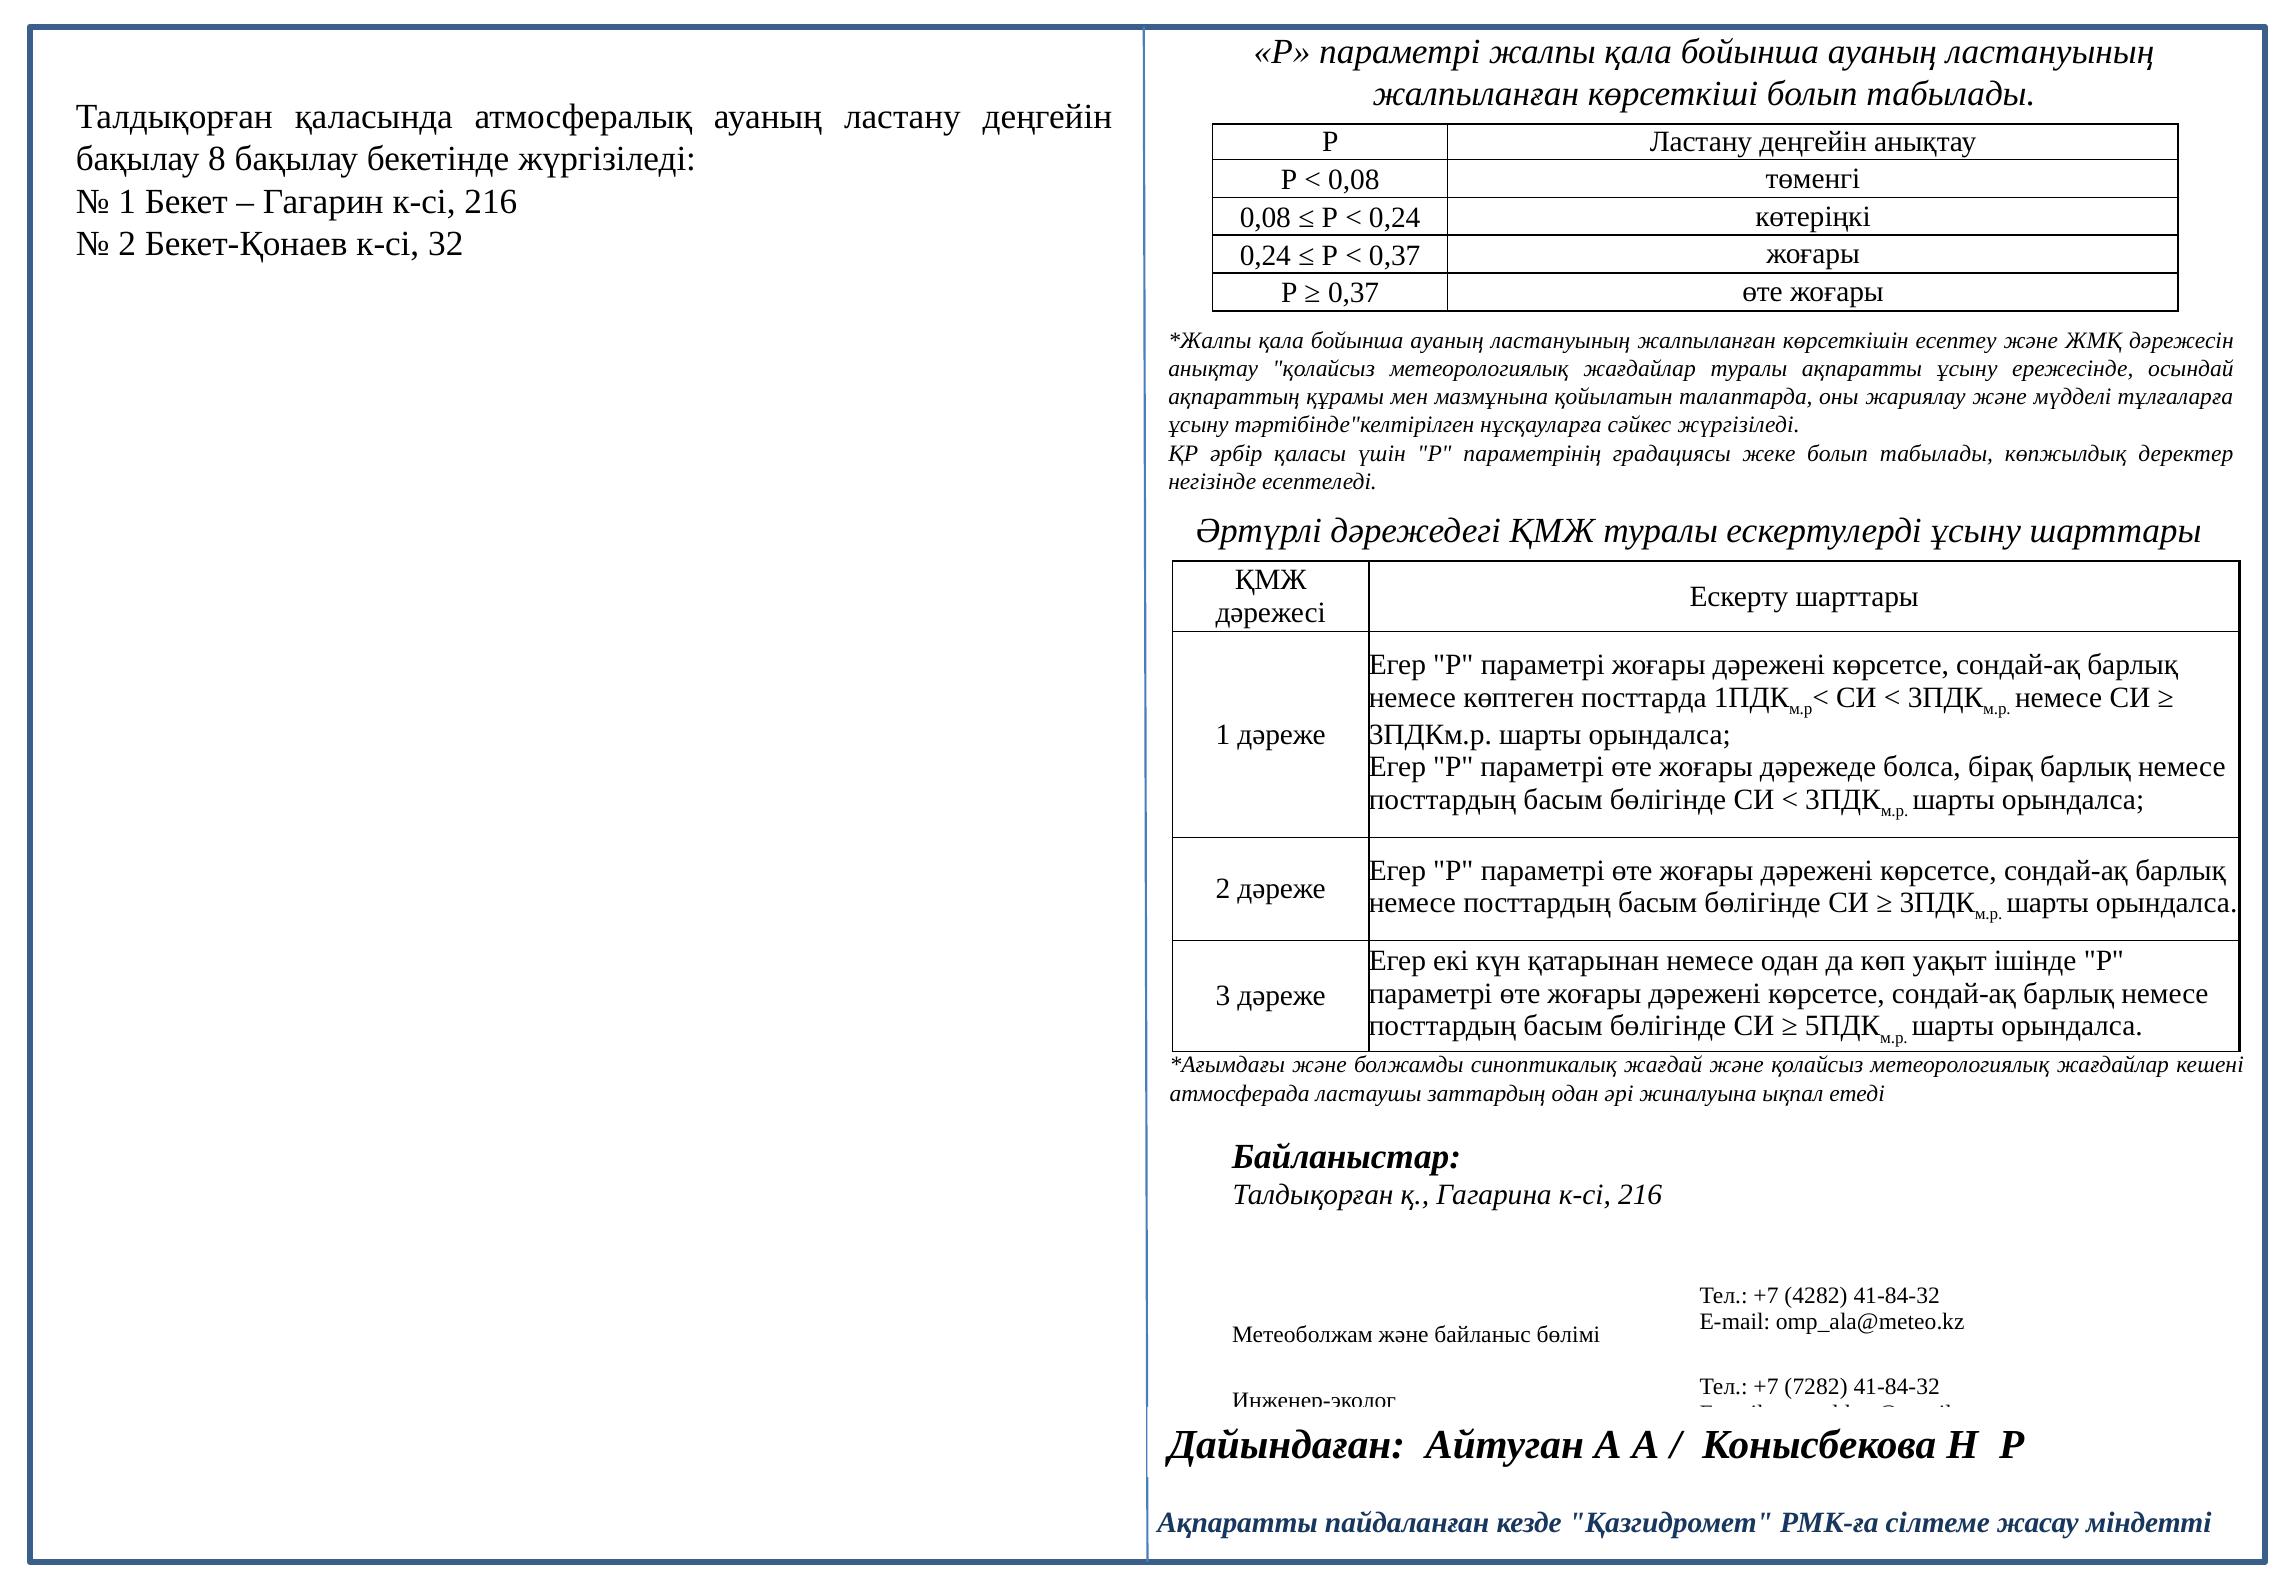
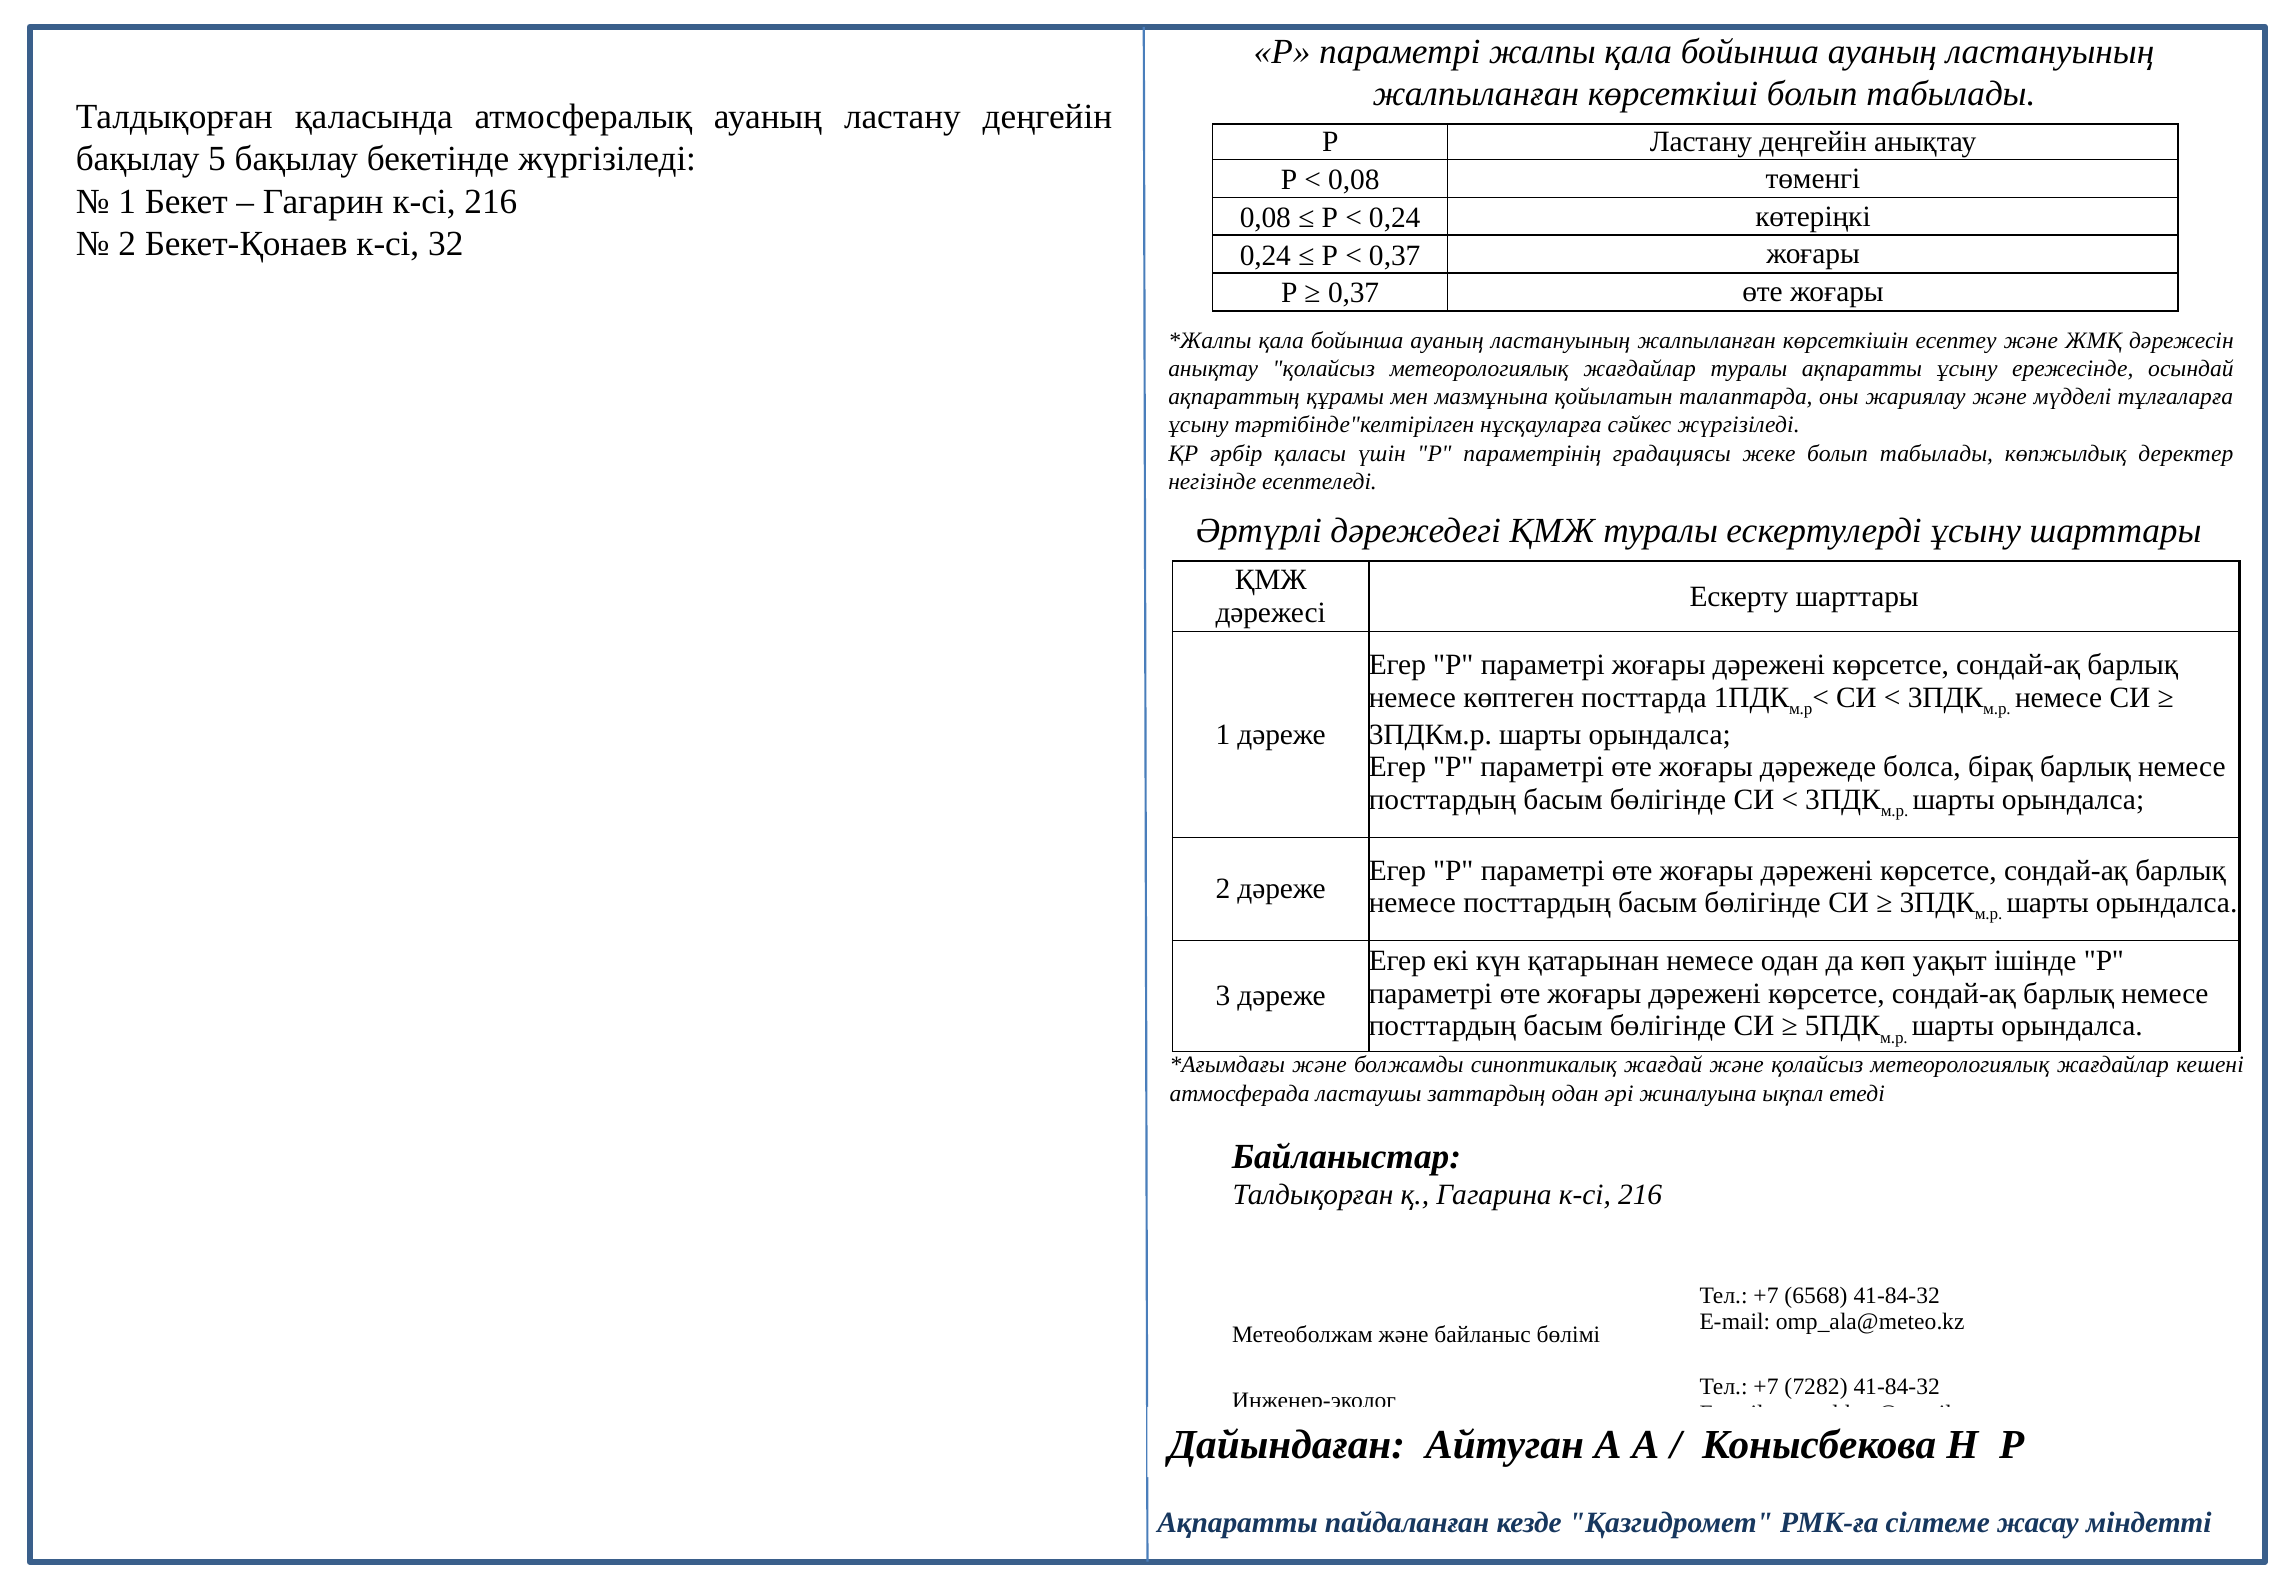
8: 8 -> 5 (217, 159)
4282: 4282 -> 6568 (1816, 1295)
